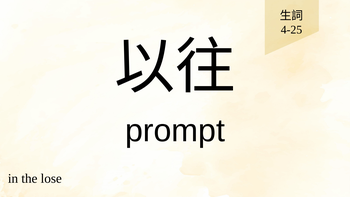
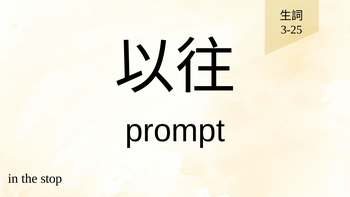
4-25: 4-25 -> 3-25 (291, 30)
lose: lose -> stop (51, 178)
